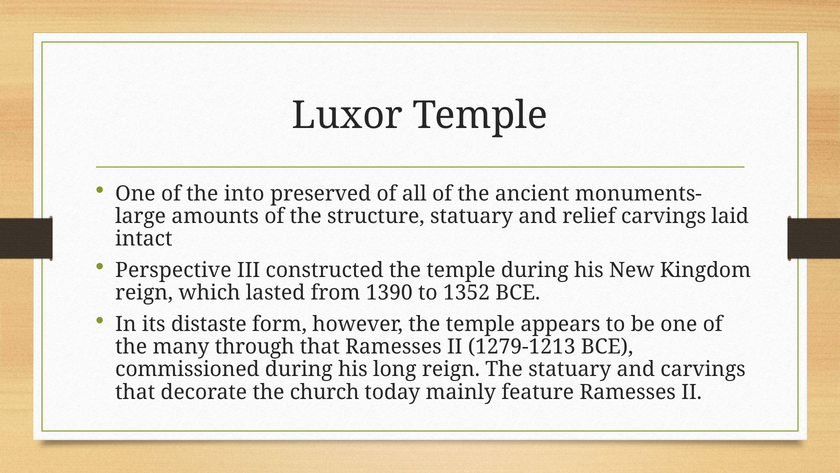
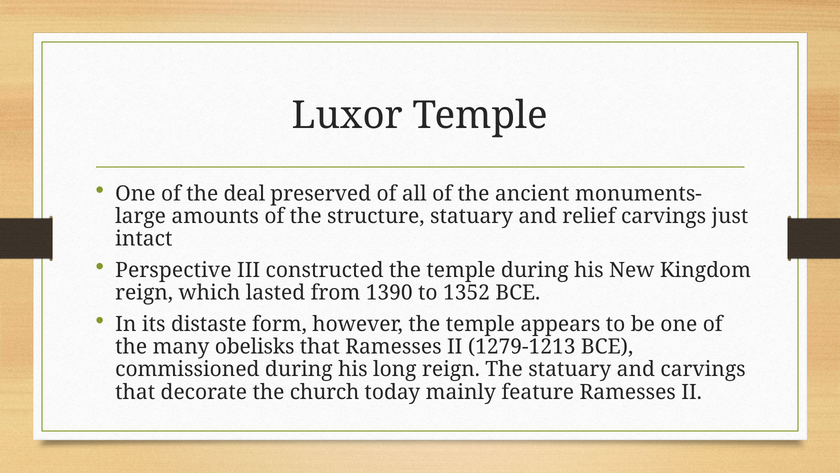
into: into -> deal (244, 193)
laid: laid -> just (730, 216)
through: through -> obelisks (255, 346)
